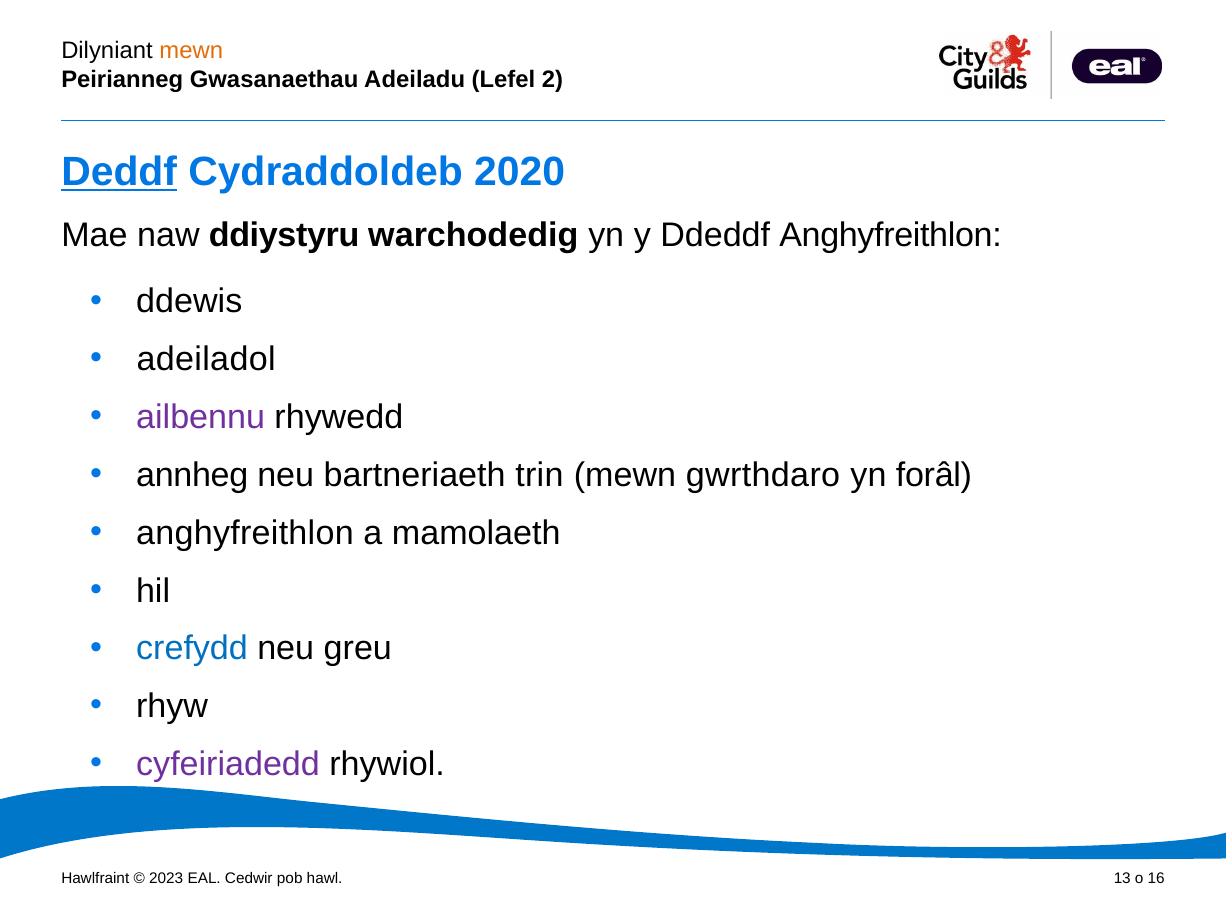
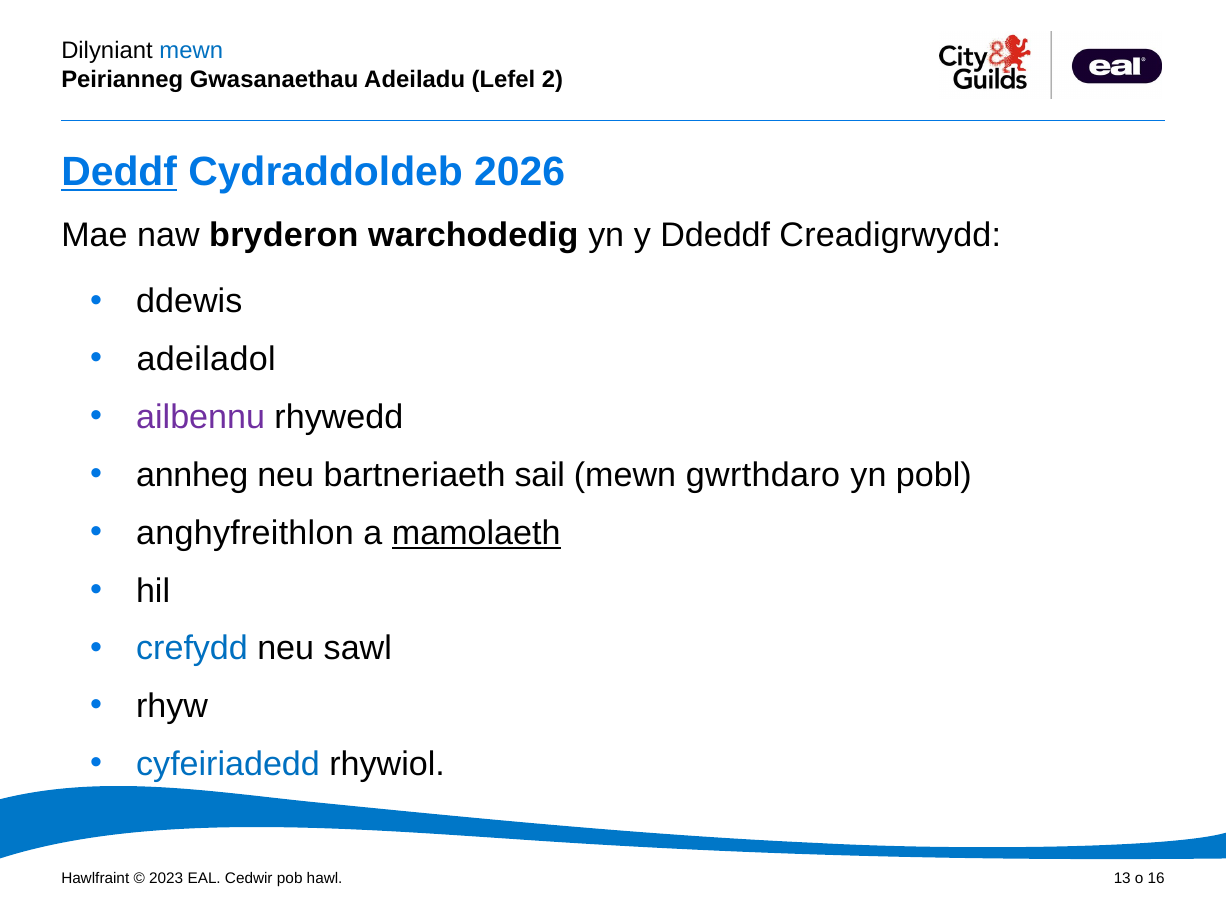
mewn colour: orange -> blue (191, 51)
2020: 2020 -> 2026 (520, 172)
ddiystyru: ddiystyru -> bryderon (284, 235)
Ddeddf Anghyfreithlon: Anghyfreithlon -> Creadigrwydd (890, 235)
trin: trin -> sail (540, 475)
forâl: forâl -> pobl (934, 475)
mamolaeth underline: none -> present (476, 533)
greu: greu -> sawl (358, 649)
cyfeiriadedd colour: purple -> blue (228, 765)
